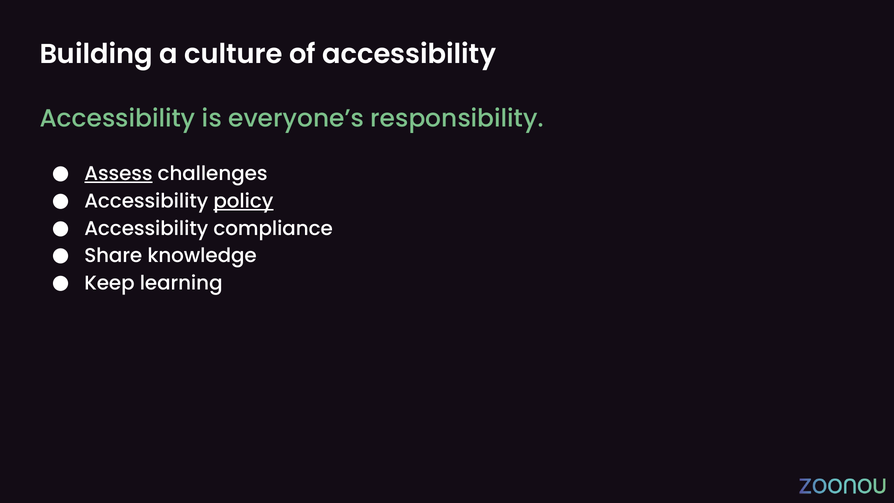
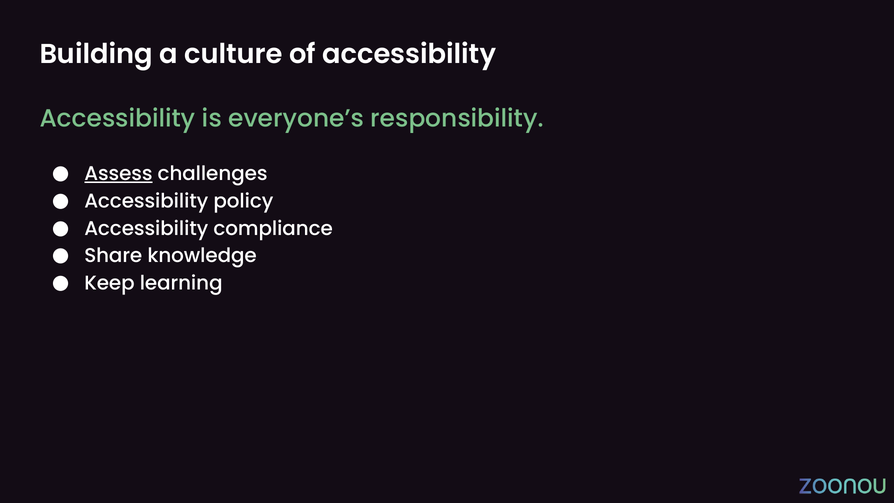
policy underline: present -> none (243, 201)
